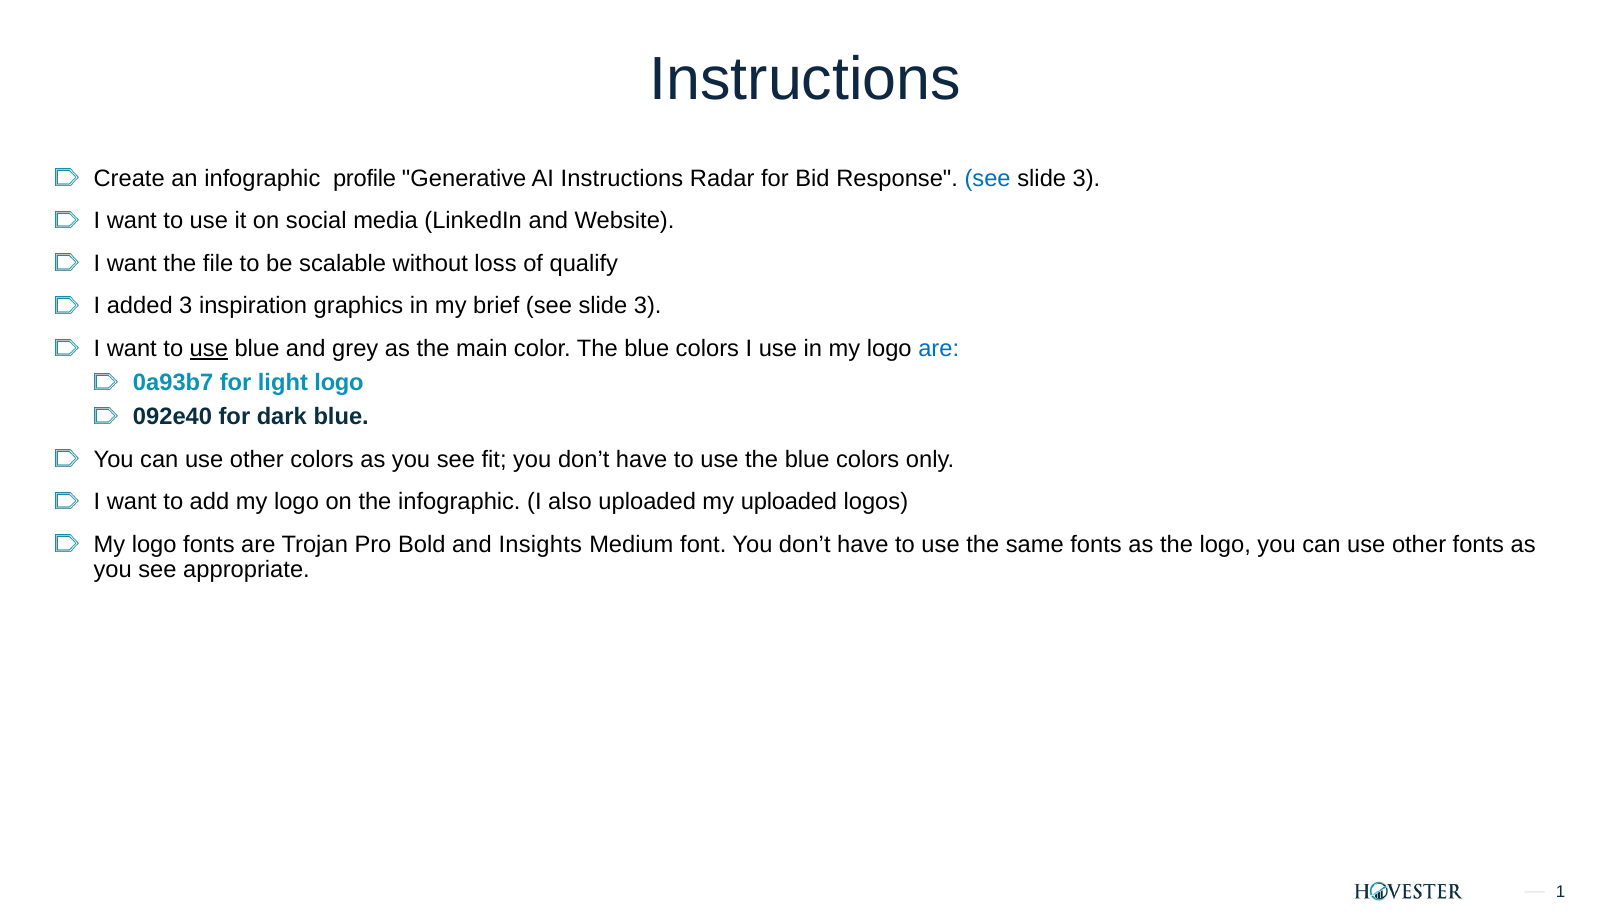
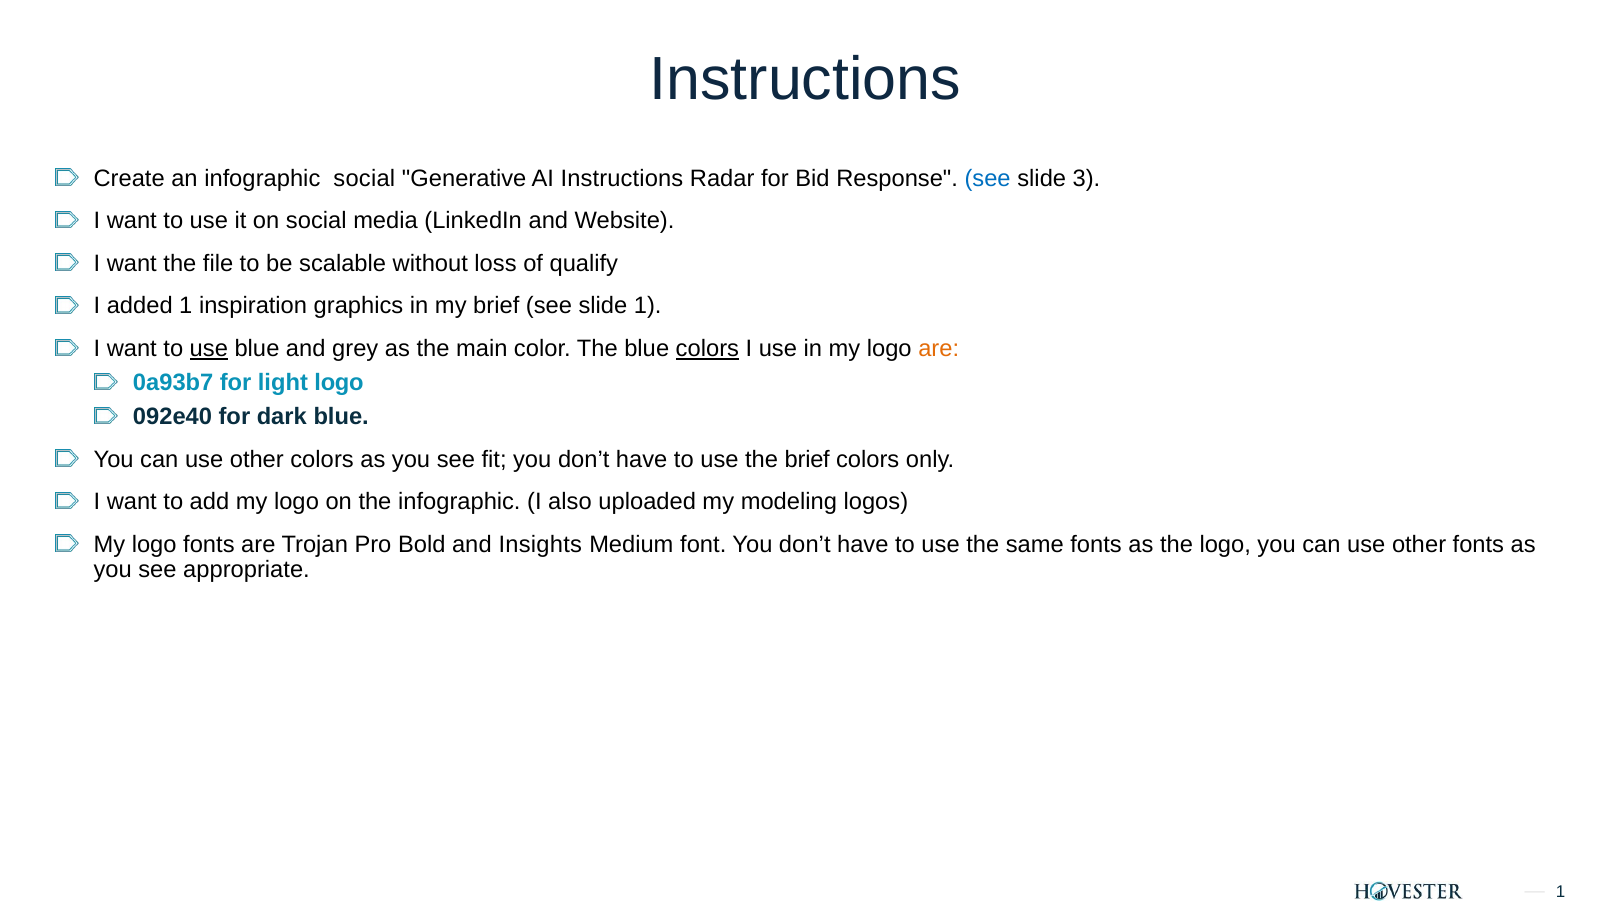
infographic profile: profile -> social (364, 178)
added 3: 3 -> 1 (186, 306)
brief see slide 3: 3 -> 1 (648, 306)
colors underline: none -> present (707, 349)
are colour: blue -> orange (939, 349)
use the blue: blue -> brief (807, 459)
my uploaded: uploaded -> modeling (789, 502)
